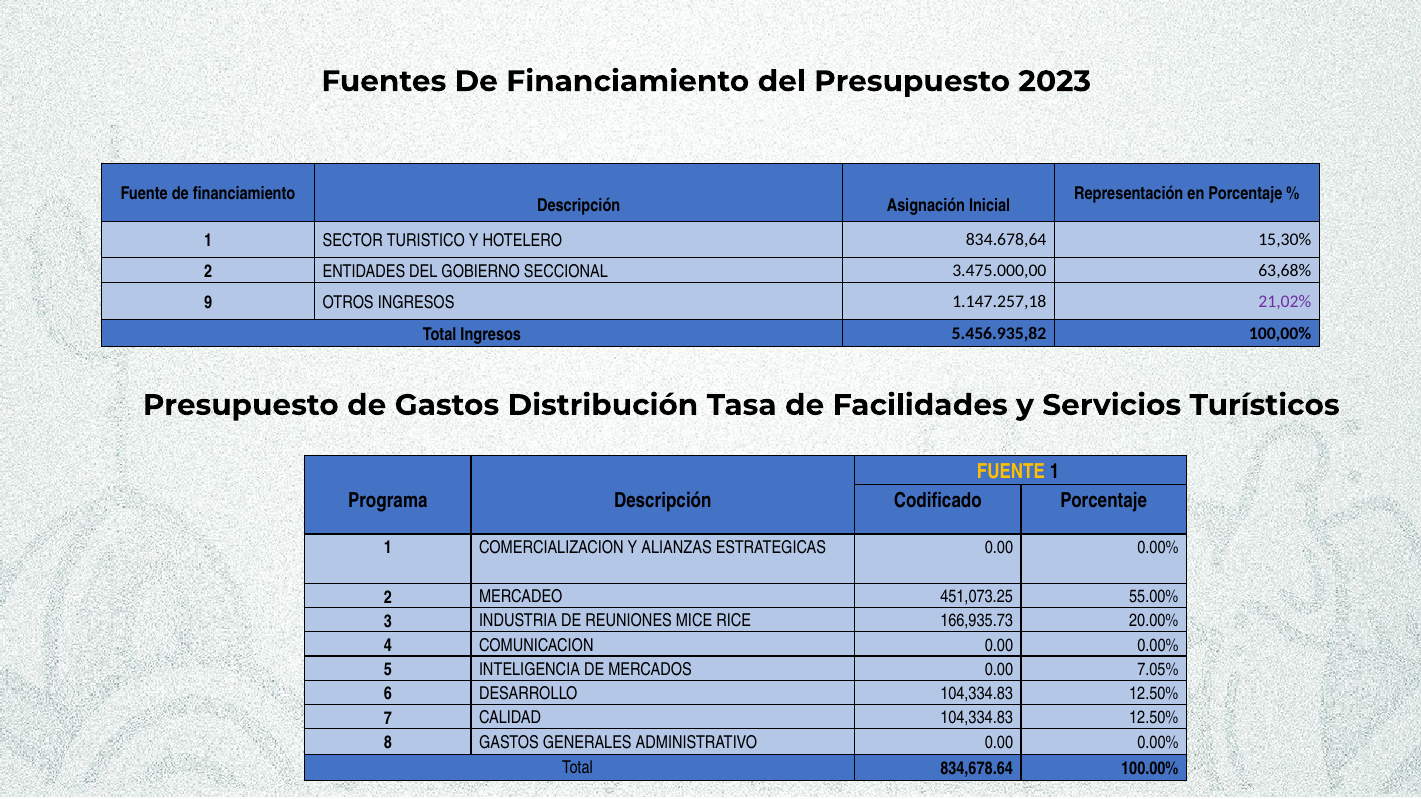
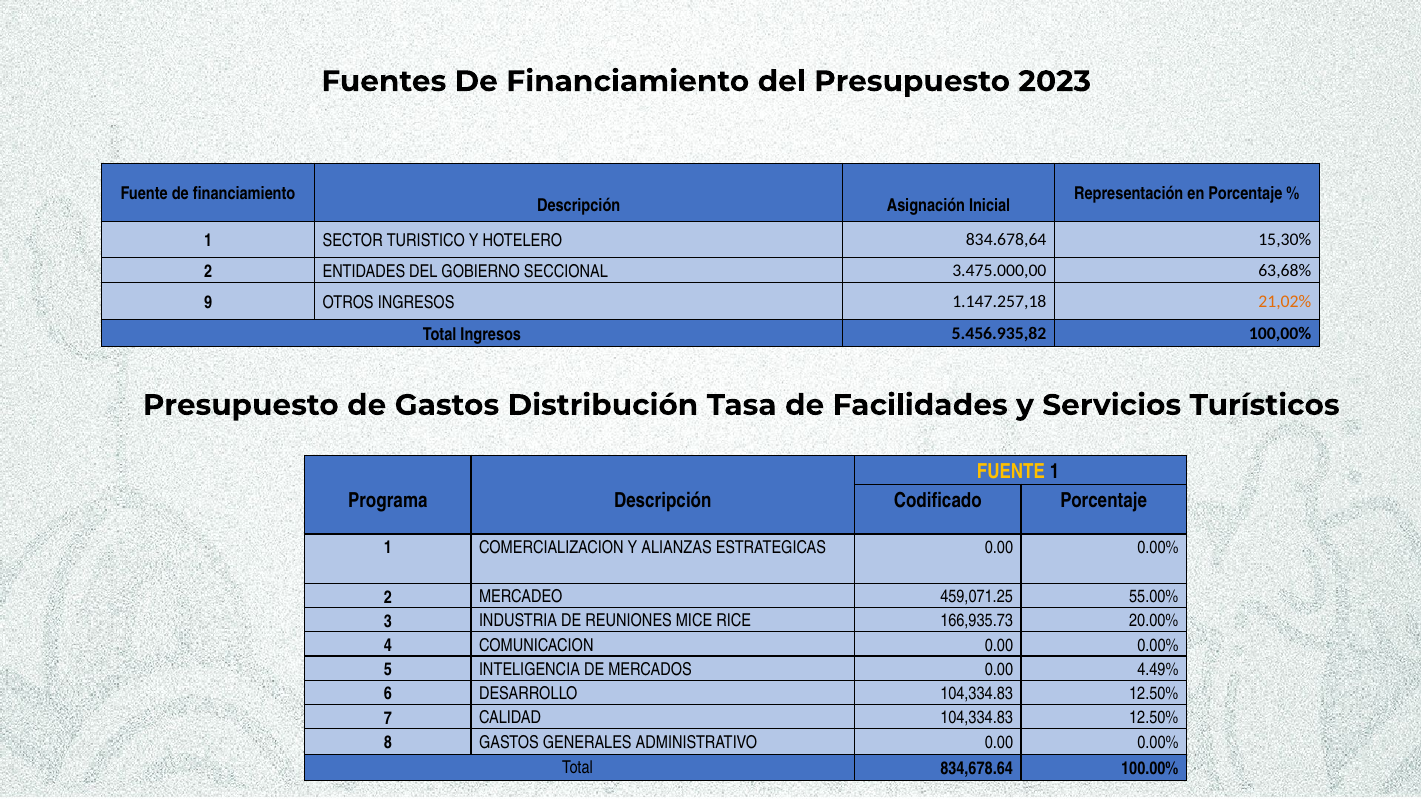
21,02% colour: purple -> orange (1285, 301)
451,073.25: 451,073.25 -> 459,071.25 (977, 597)
7.05%: 7.05% -> 4.49% (1158, 670)
